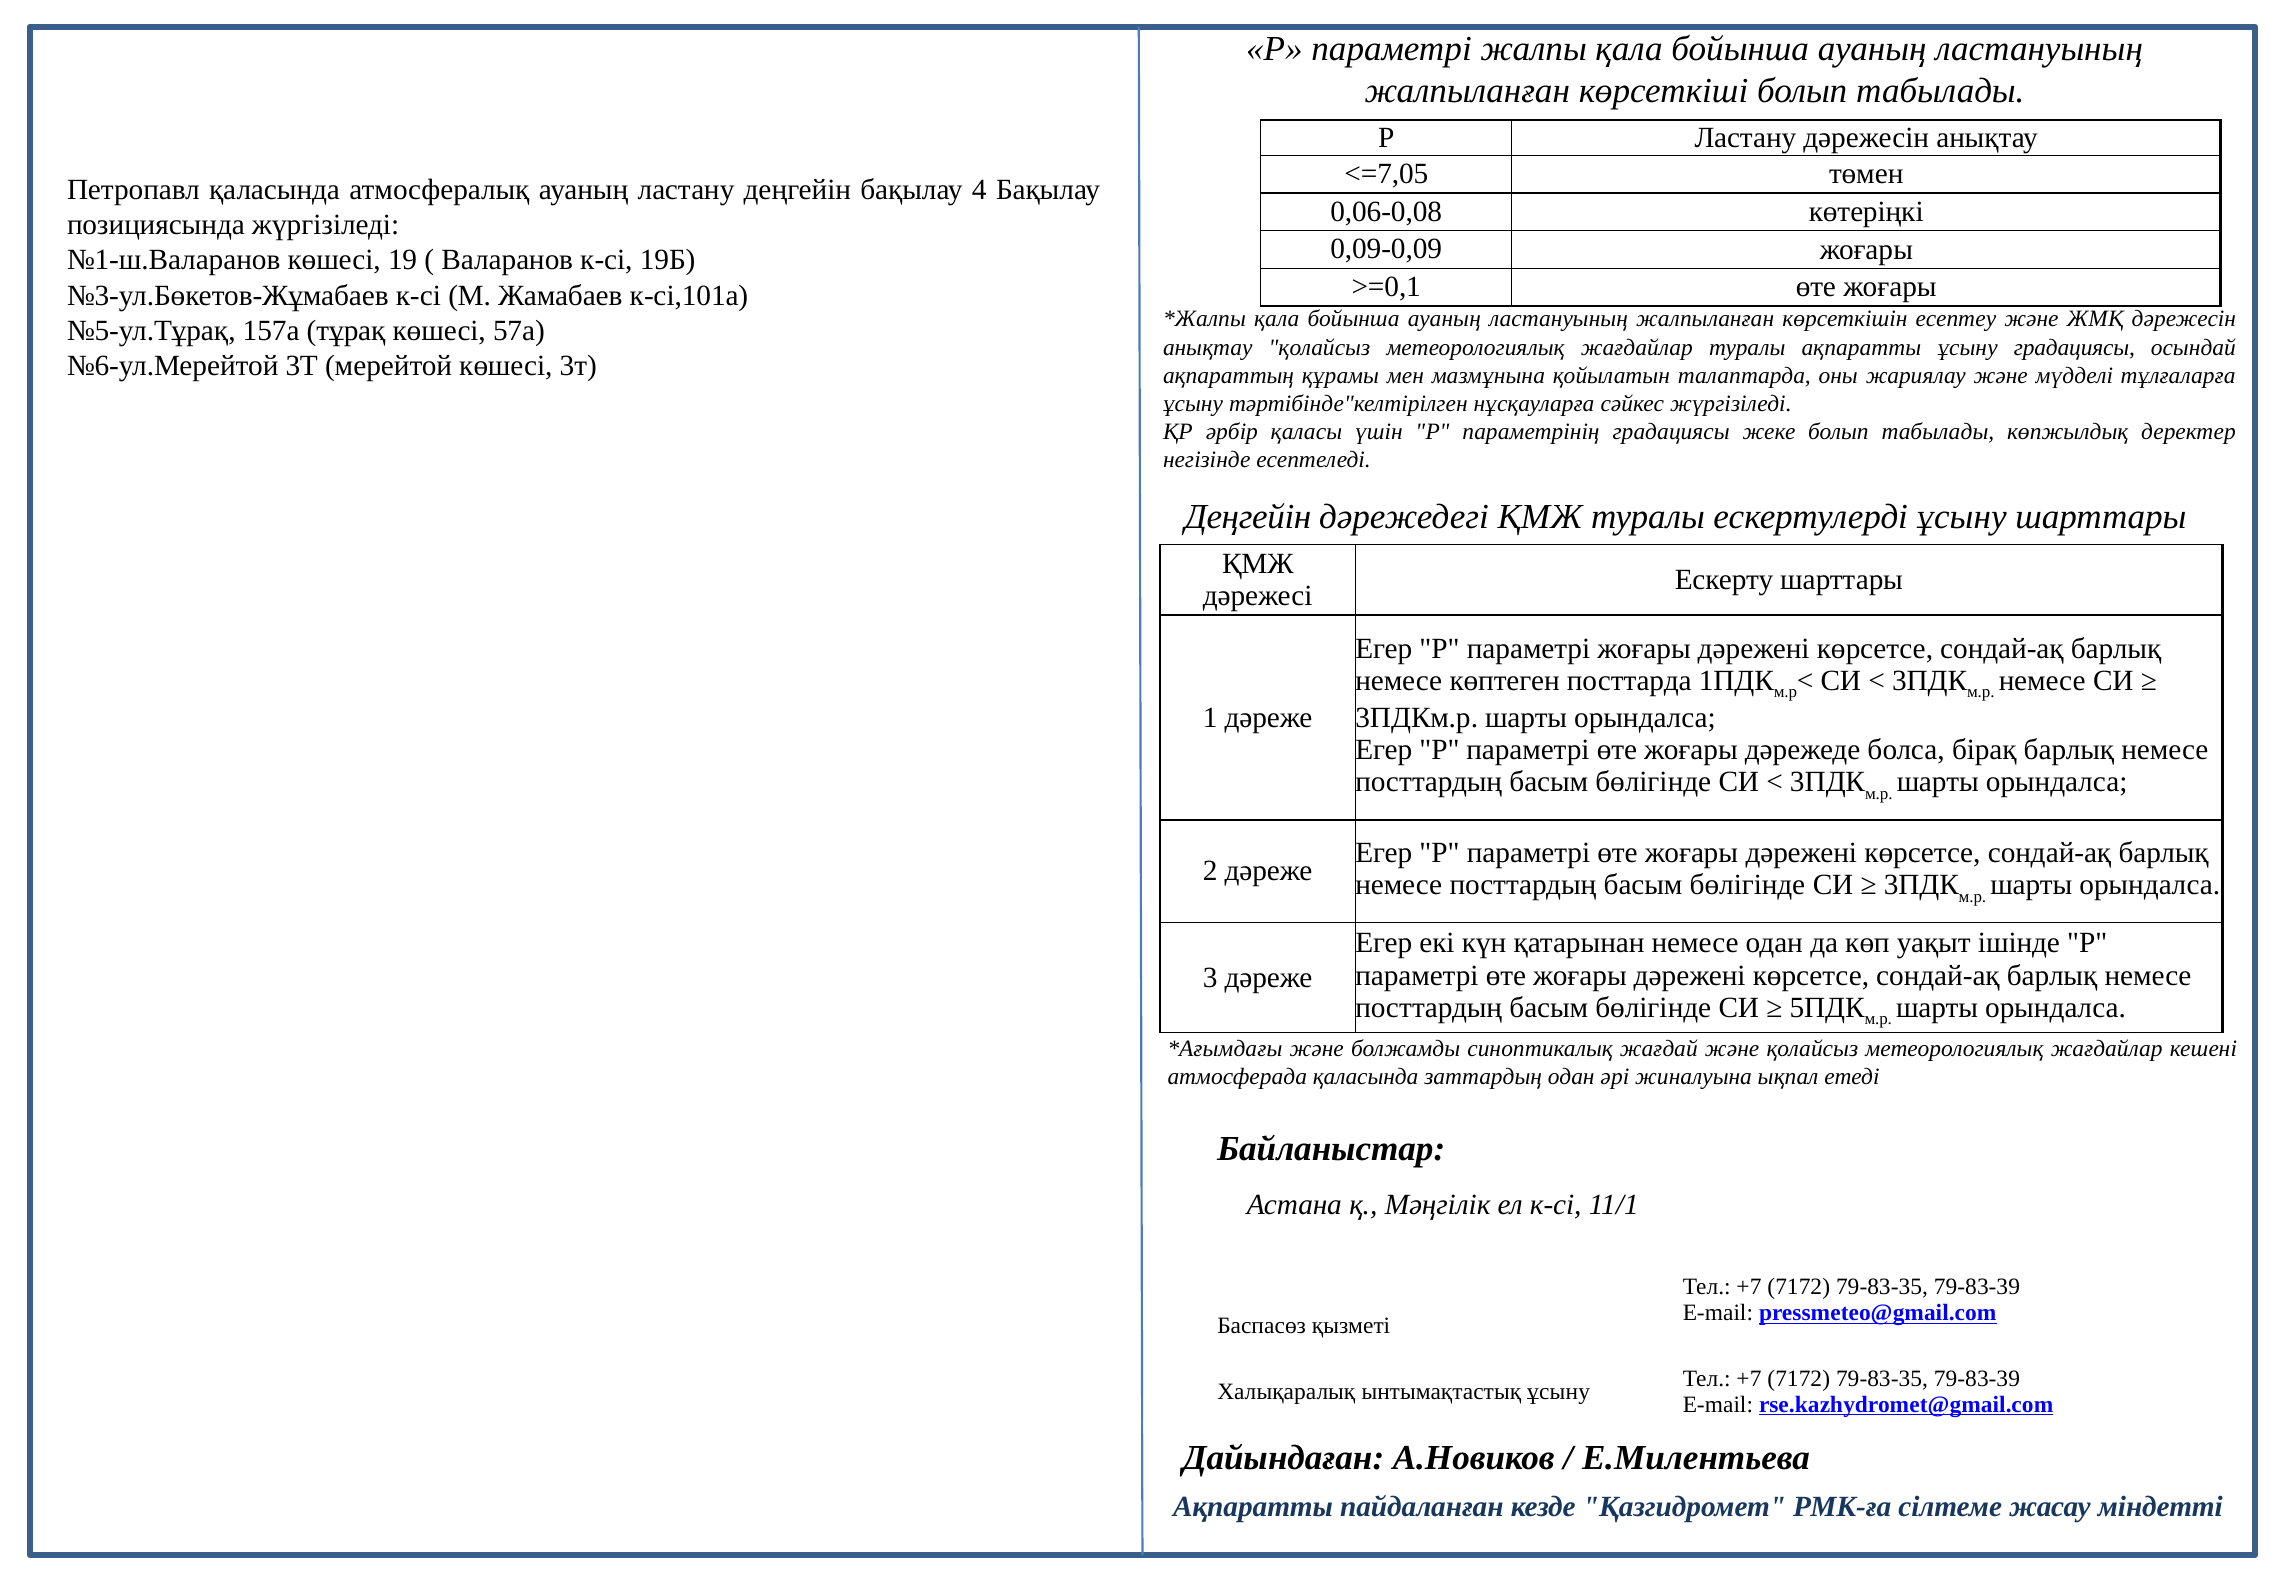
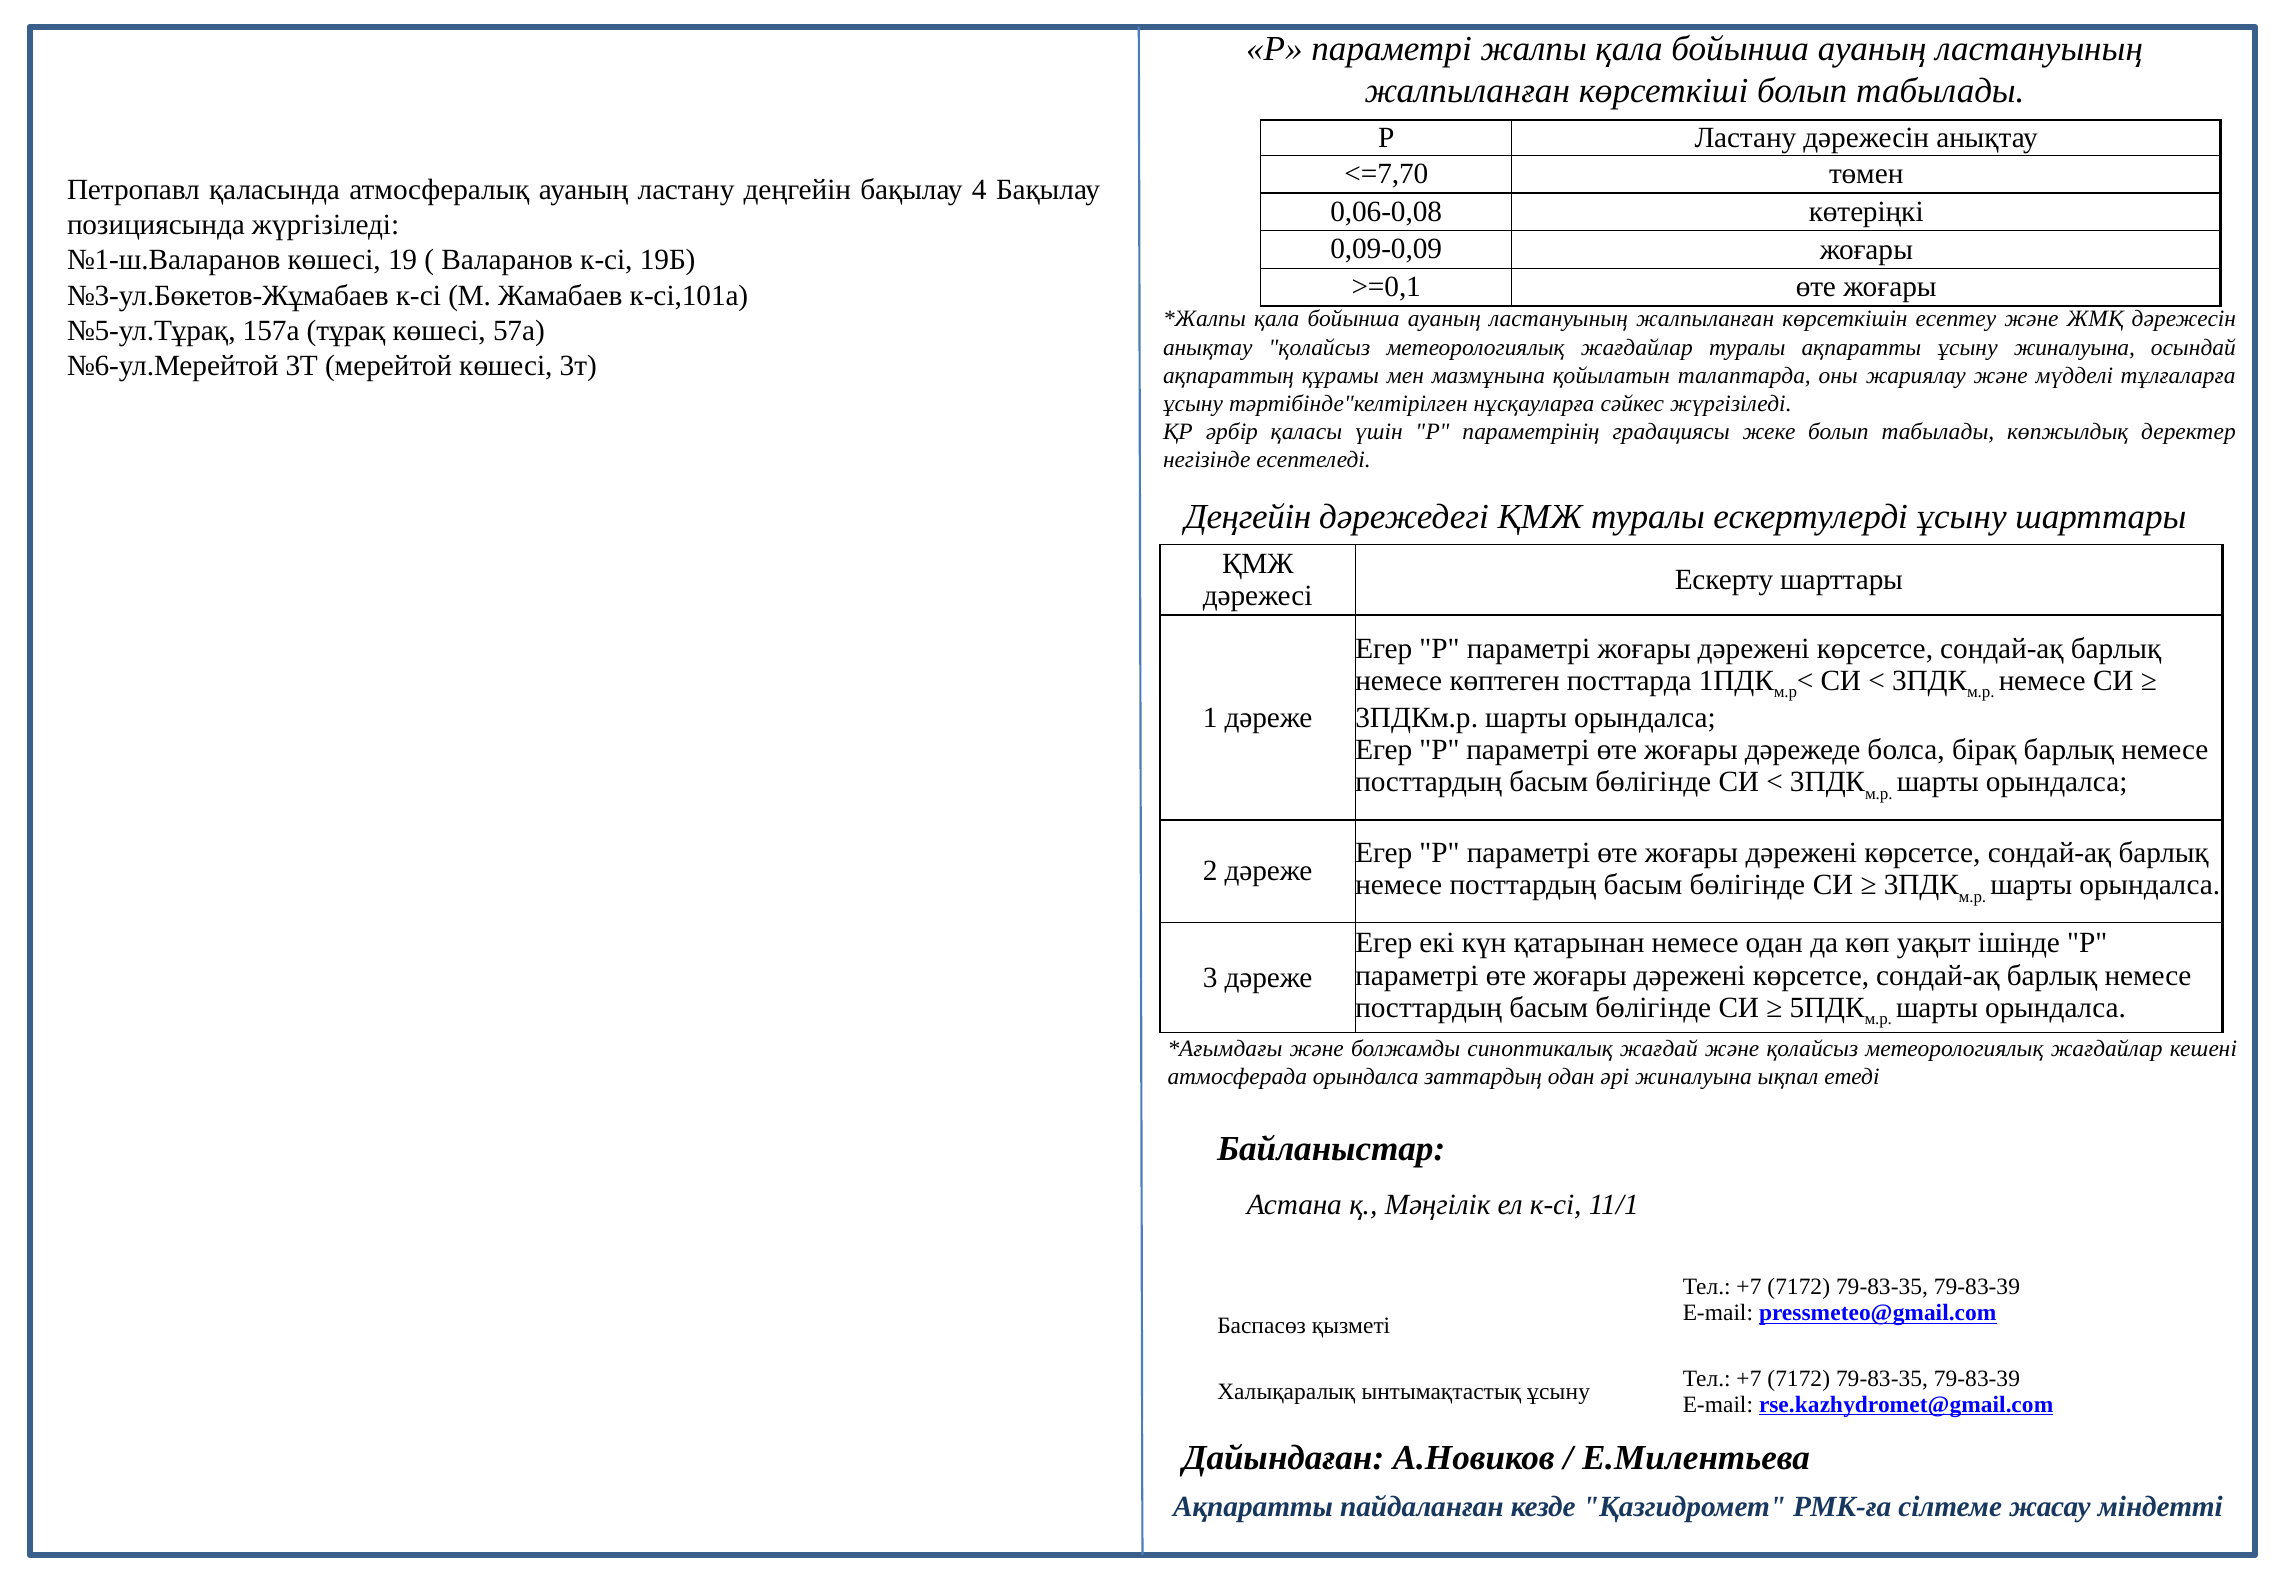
<=7,05: <=7,05 -> <=7,70 (1386, 174)
ұсыну градациясы: градациясы -> жиналуына (2074, 347)
атмосферада қаласында: қаласында -> орындалса (1366, 1077)
